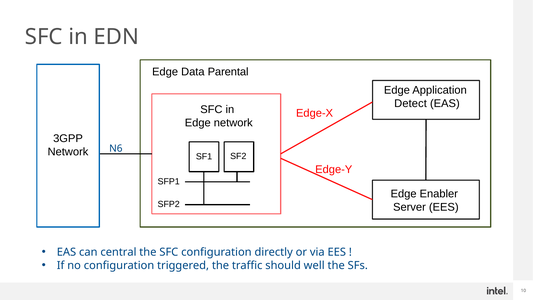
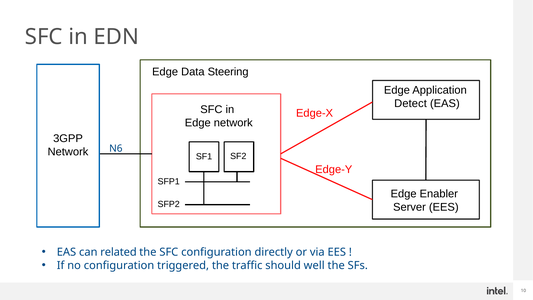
Parental: Parental -> Steering (228, 72)
central: central -> related (119, 252)
